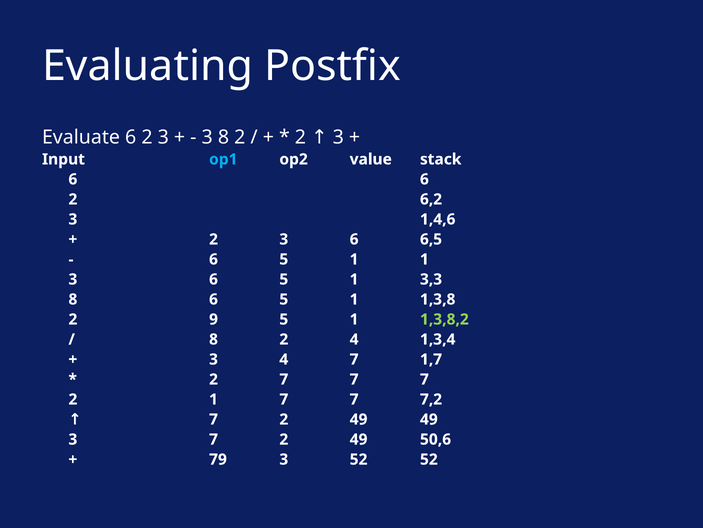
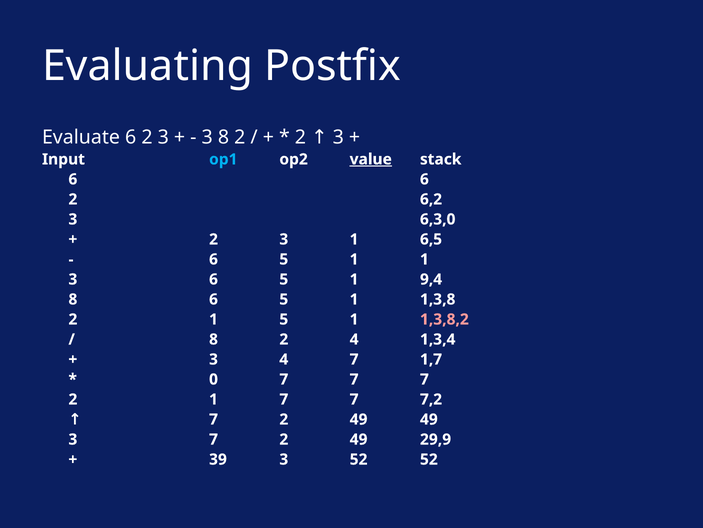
value underline: none -> present (371, 159)
1,4,6: 1,4,6 -> 6,3,0 (438, 219)
2 3 6: 6 -> 1 (354, 239)
3,3: 3,3 -> 9,4 (431, 279)
9: 9 -> 1 (214, 319)
1,3,8,2 colour: light green -> pink (444, 319)
2: 2 -> 0 (214, 379)
50,6: 50,6 -> 29,9 (436, 439)
79: 79 -> 39 (218, 459)
